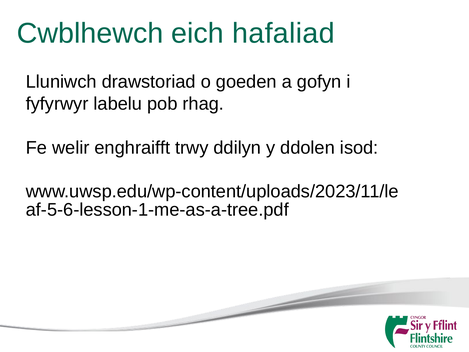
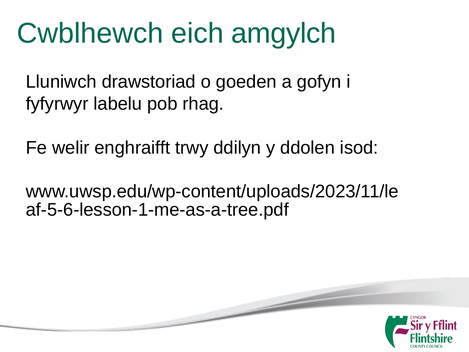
hafaliad: hafaliad -> amgylch (284, 33)
